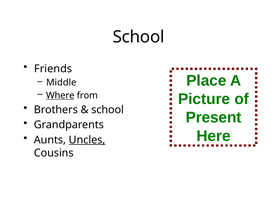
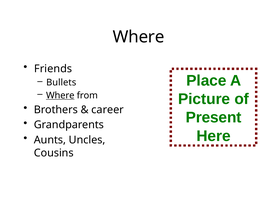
School: School -> Where (139, 37)
Middle: Middle -> Bullets (61, 82)
school: school -> career (108, 110)
Uncles underline: present -> none (87, 140)
